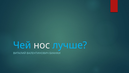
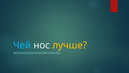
лучше colour: light blue -> yellow (70, 45)
